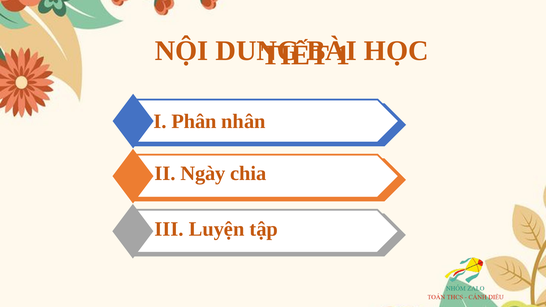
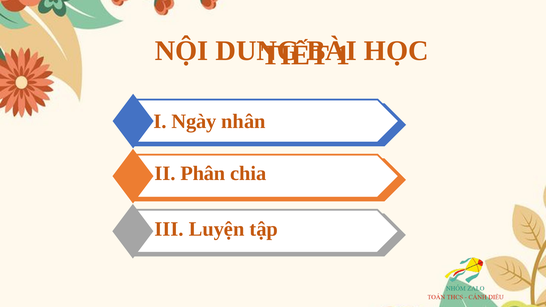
Phân: Phân -> Ngày (194, 121)
Ngày: Ngày -> Phân (203, 174)
